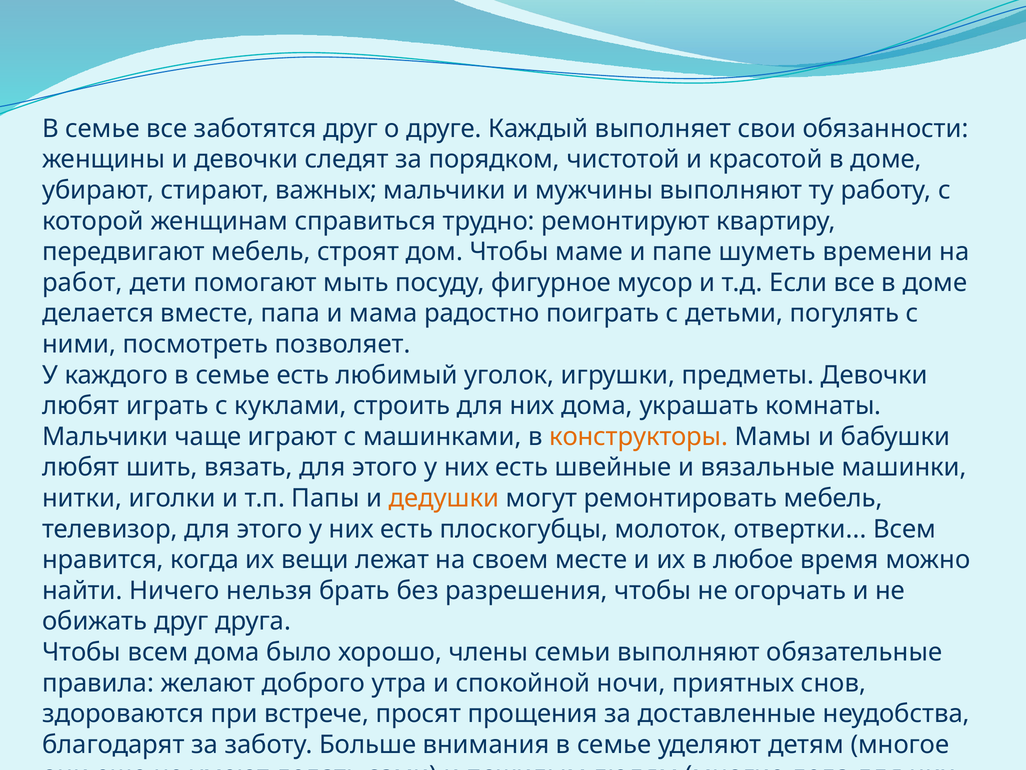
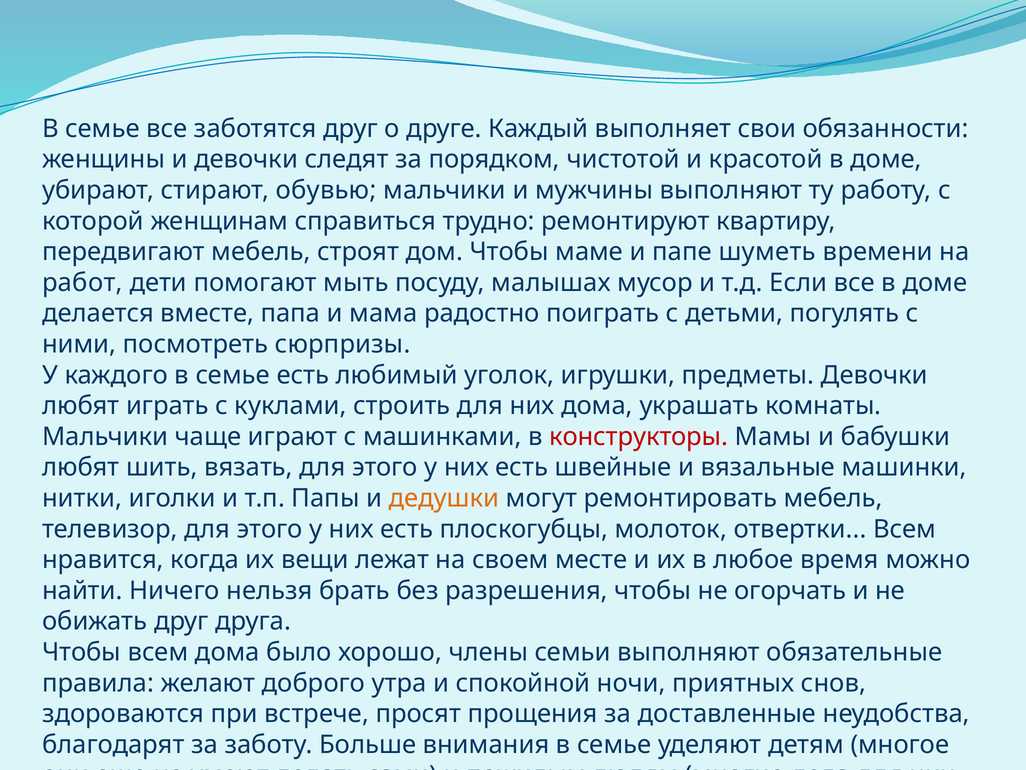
важных: важных -> обувью (326, 190)
фигурное: фигурное -> малышах (551, 283)
позволяет: позволяет -> сюрпризы (343, 344)
конструкторы colour: orange -> red (639, 436)
